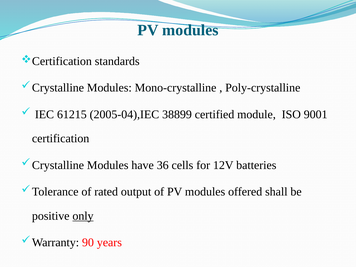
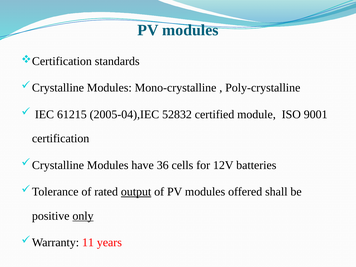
38899: 38899 -> 52832 (177, 114)
output underline: none -> present (136, 192)
90: 90 -> 11 (88, 242)
